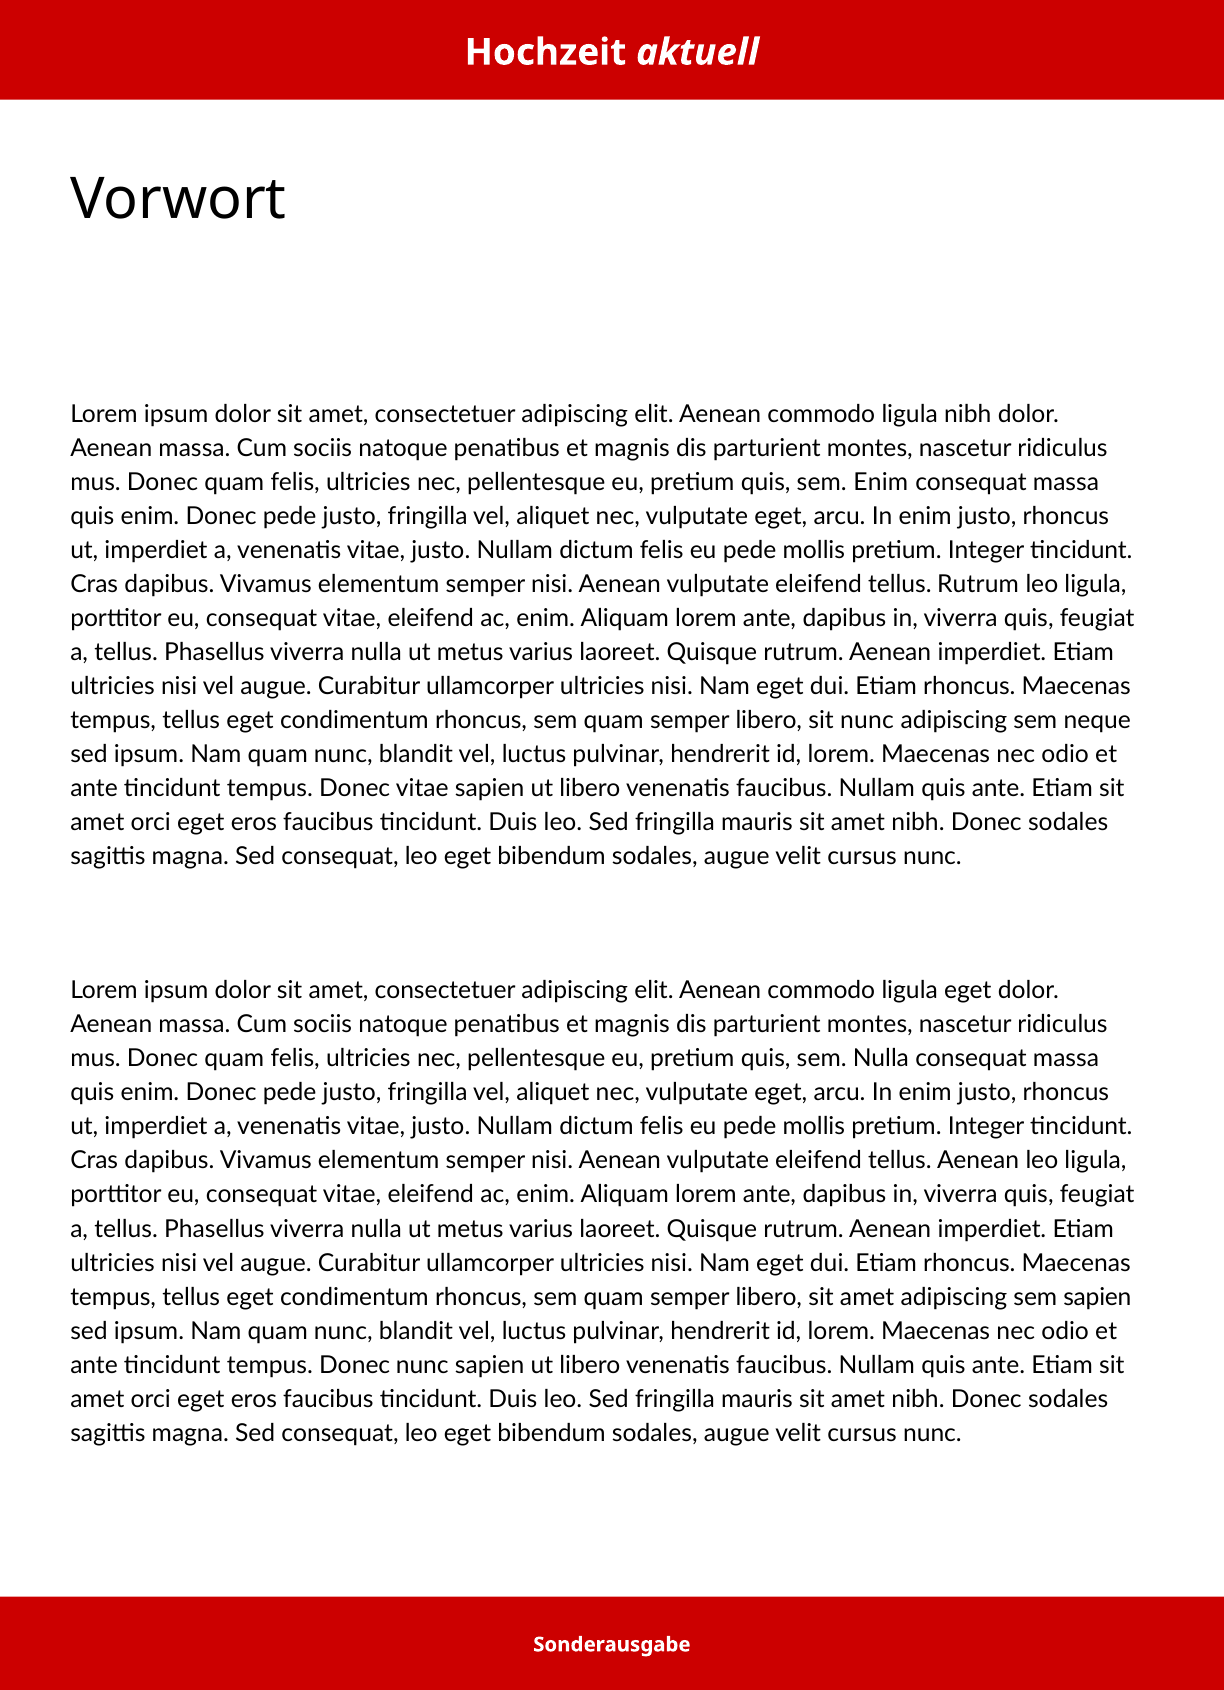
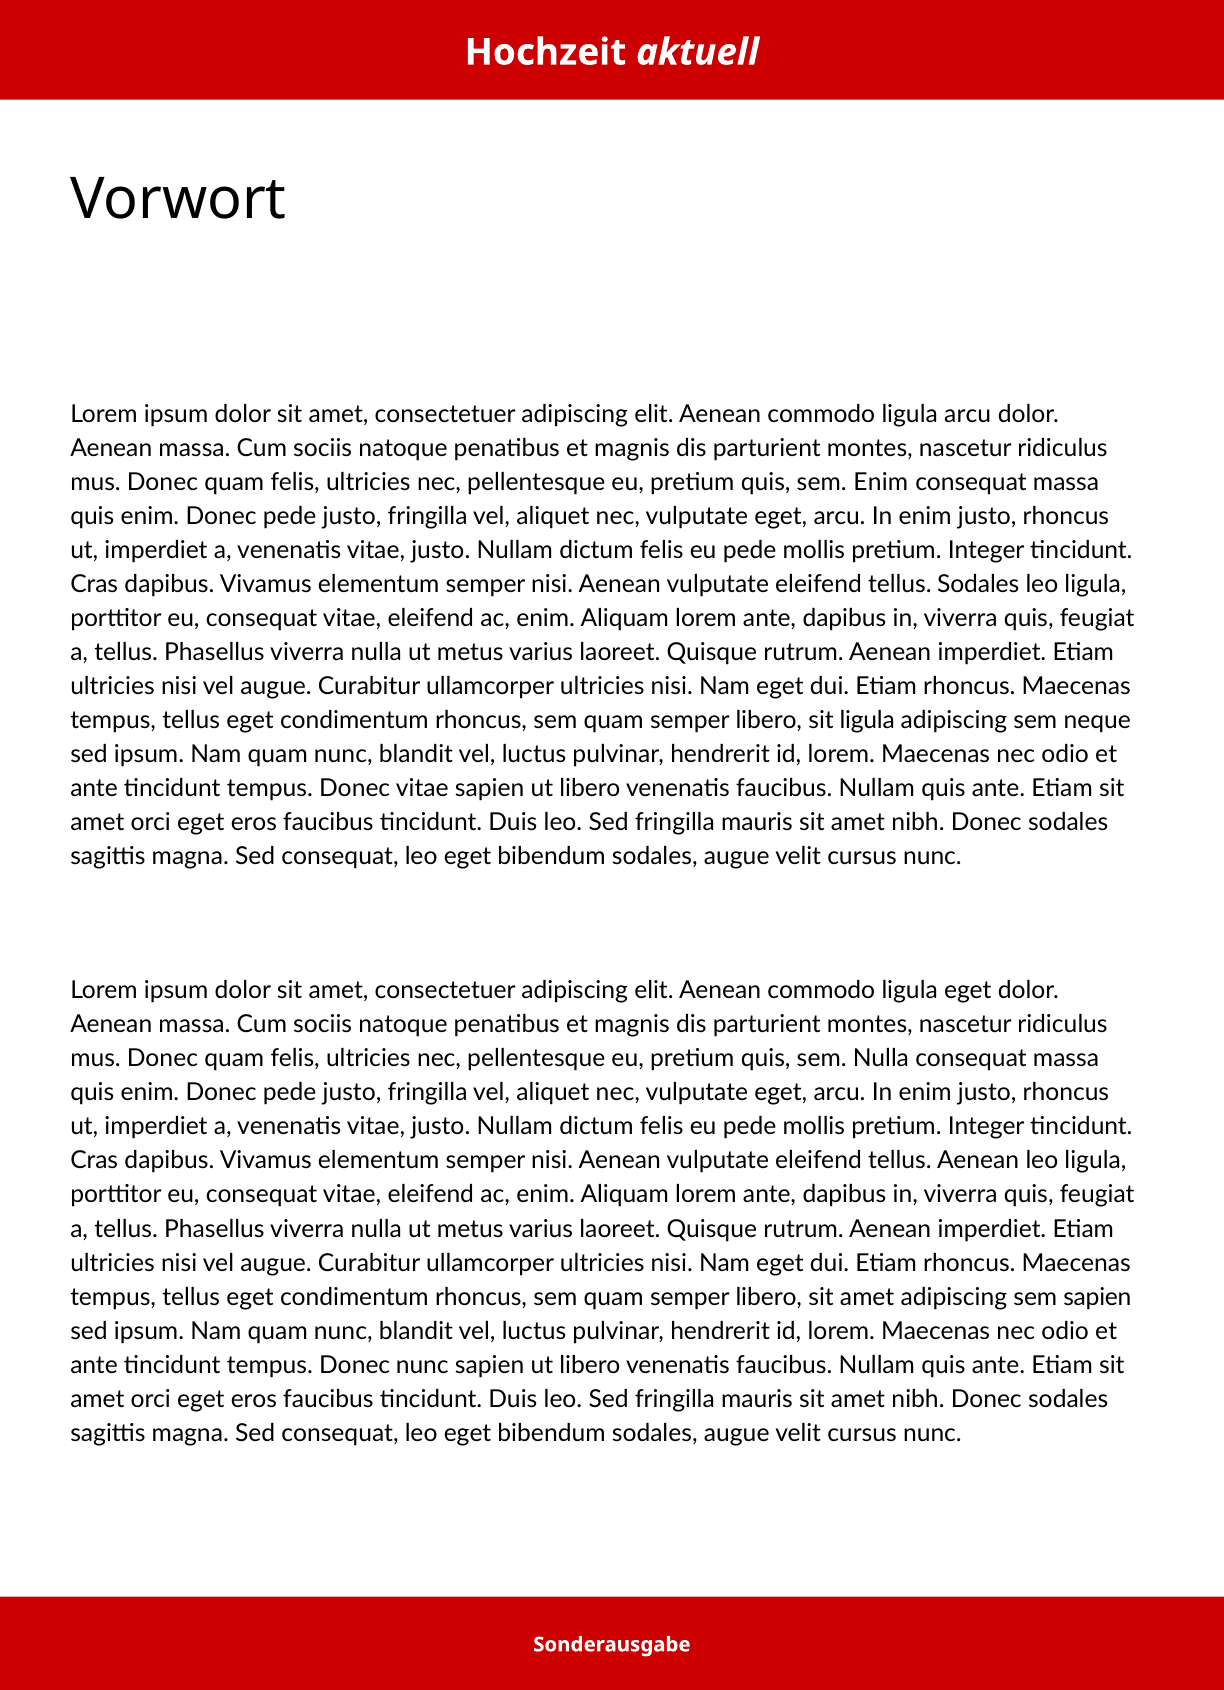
ligula nibh: nibh -> arcu (968, 414)
tellus Rutrum: Rutrum -> Sodales (978, 585)
sit nunc: nunc -> ligula (867, 721)
